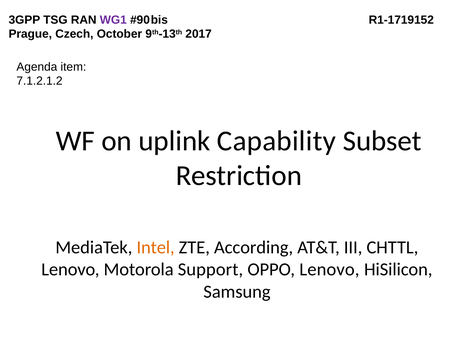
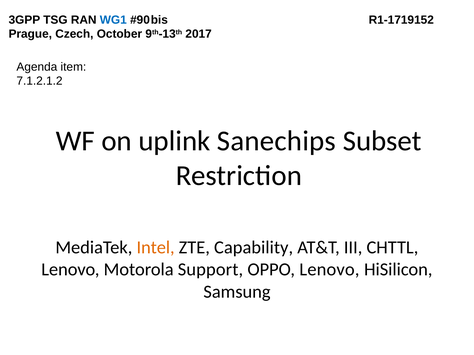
WG1 colour: purple -> blue (113, 20)
Capability: Capability -> Sanechips (276, 141)
According: According -> Capability (254, 248)
